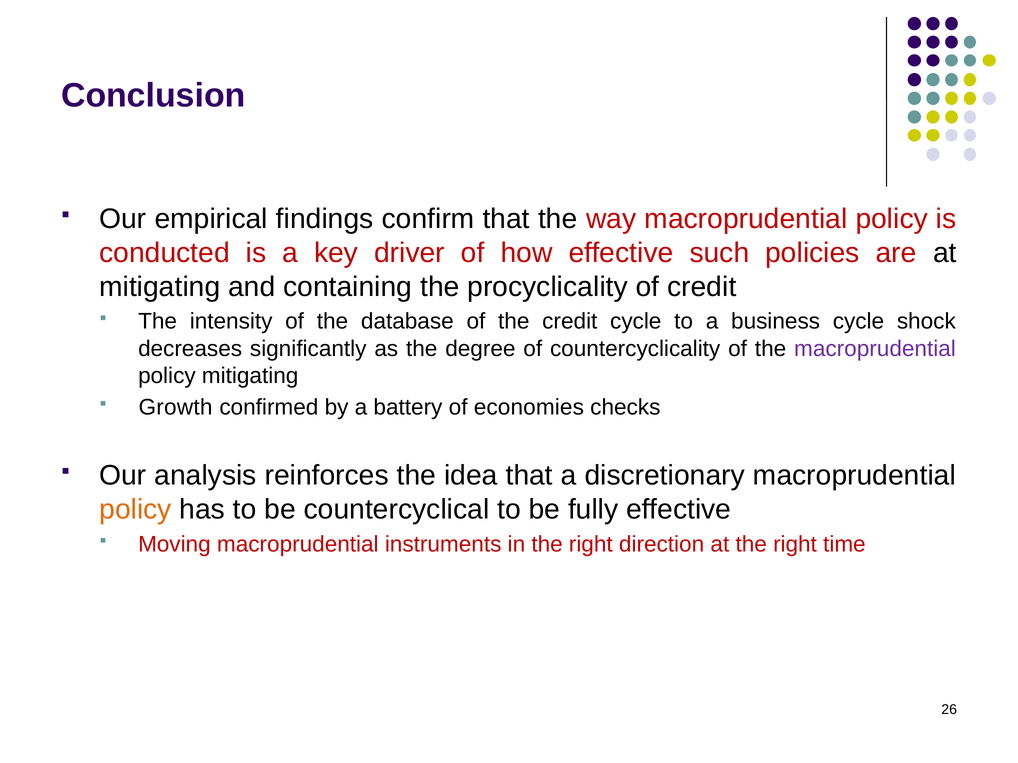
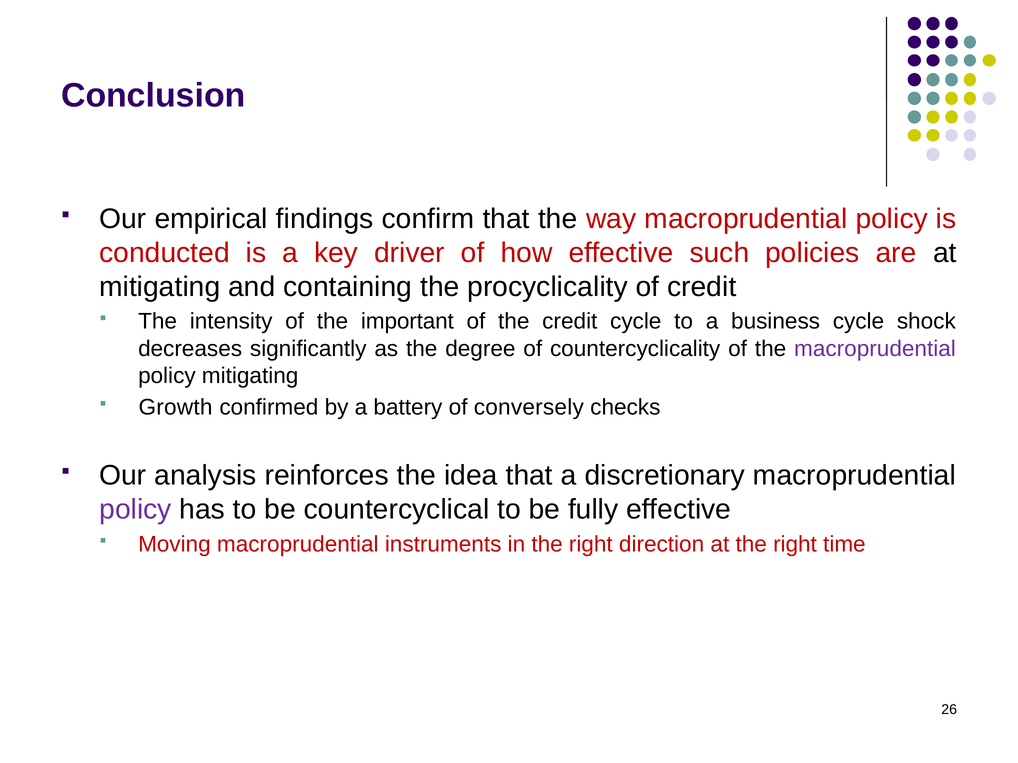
database: database -> important (407, 322)
economies: economies -> conversely (529, 408)
policy colour: orange -> purple (135, 510)
